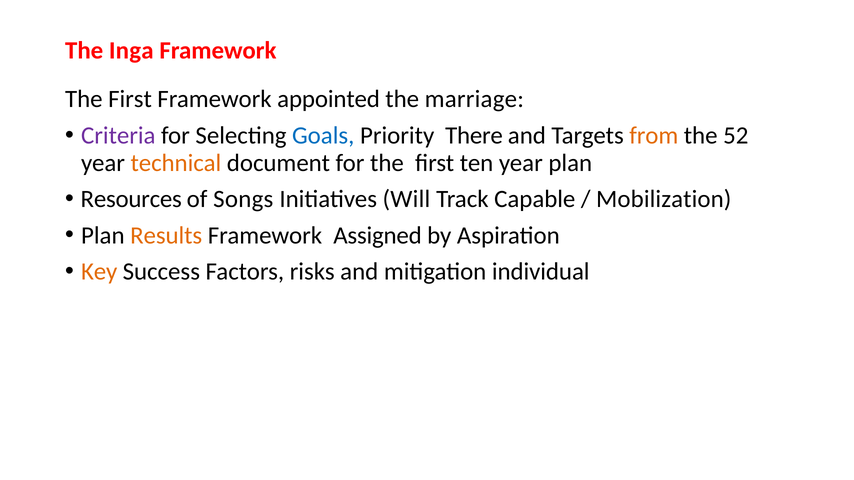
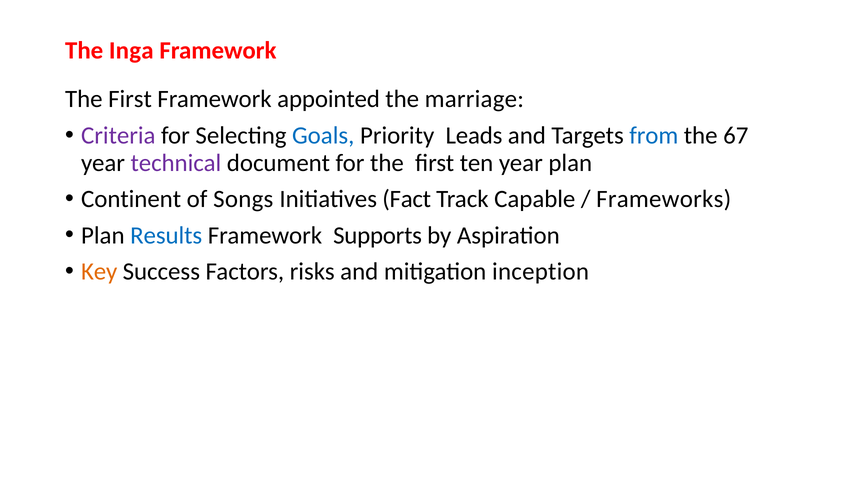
There: There -> Leads (474, 136)
from colour: orange -> blue (654, 136)
52: 52 -> 67 (736, 136)
technical colour: orange -> purple (176, 163)
Resources: Resources -> Continent (131, 199)
Will: Will -> Fact (407, 199)
Mobilization: Mobilization -> Frameworks (664, 199)
Results colour: orange -> blue (166, 236)
Assigned: Assigned -> Supports (378, 236)
individual: individual -> inception (541, 272)
